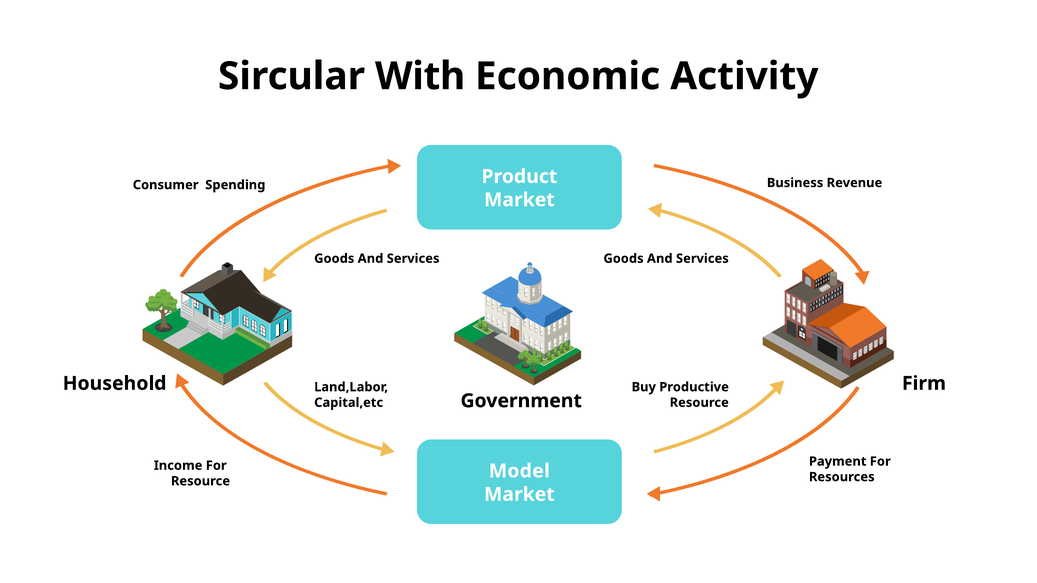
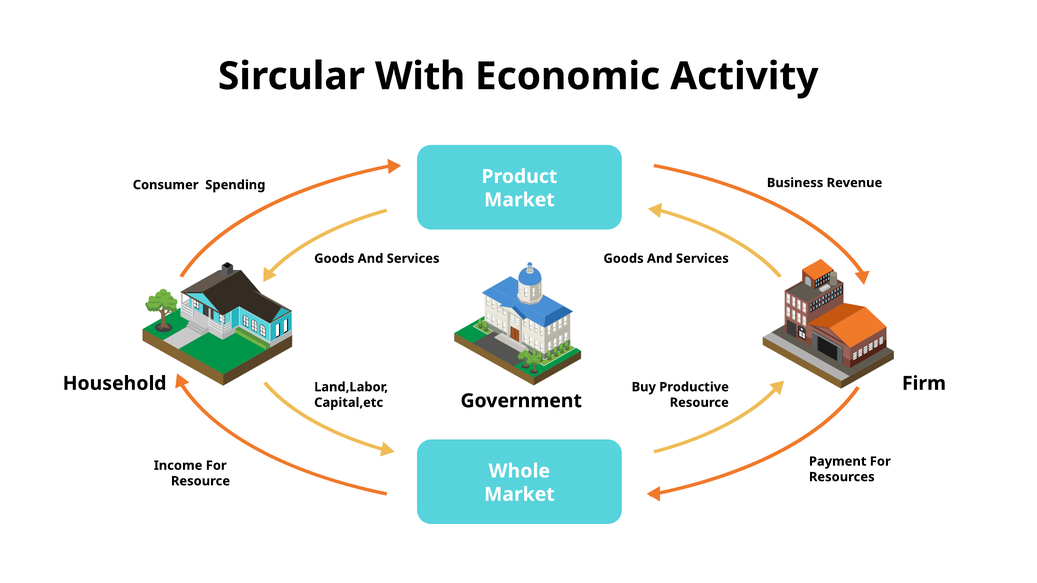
Model: Model -> Whole (519, 471)
